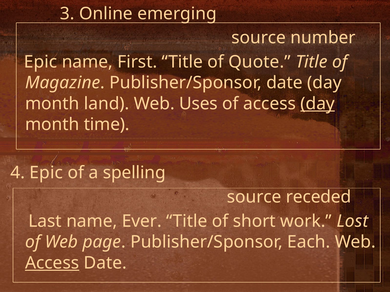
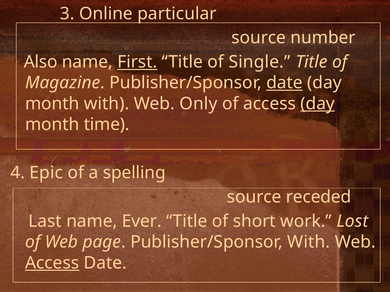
emerging: emerging -> particular (177, 14)
Epic: Epic -> Also (41, 62)
First underline: none -> present (137, 62)
Quote: Quote -> Single (259, 62)
date underline: none -> present (285, 83)
month land: land -> with (107, 104)
Uses: Uses -> Only (198, 104)
Publisher/Sponsor Each: Each -> With (309, 242)
